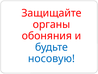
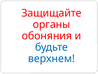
носовую: носовую -> верхнем (51, 58)
